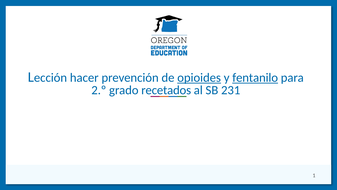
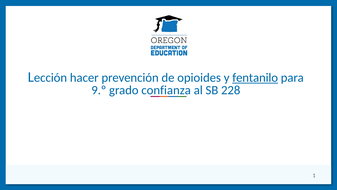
opioides underline: present -> none (199, 77)
2.º: 2.º -> 9.º (99, 90)
recetados: recetados -> confianza (166, 90)
231: 231 -> 228 (231, 90)
